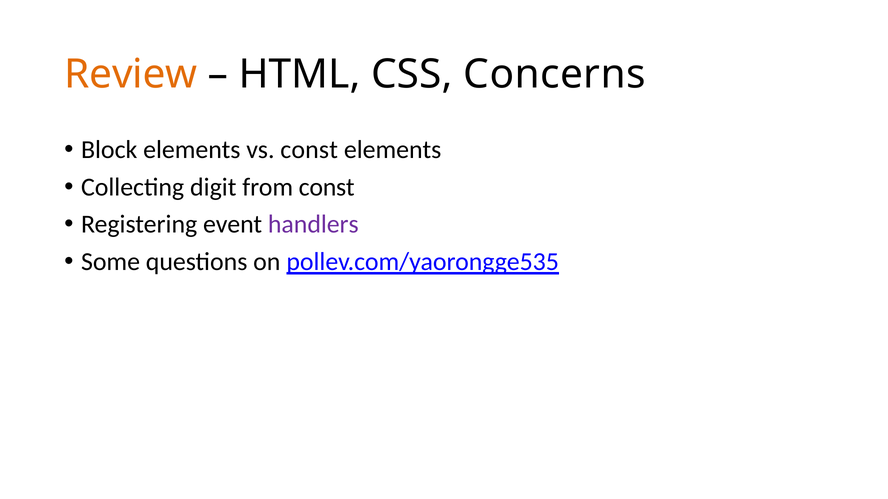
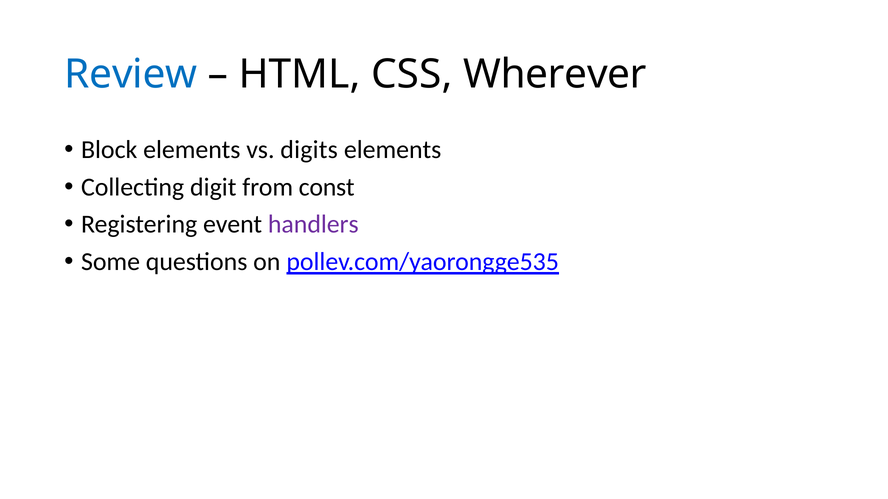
Review colour: orange -> blue (131, 75)
Concerns: Concerns -> Wherever (555, 75)
vs const: const -> digits (309, 150)
